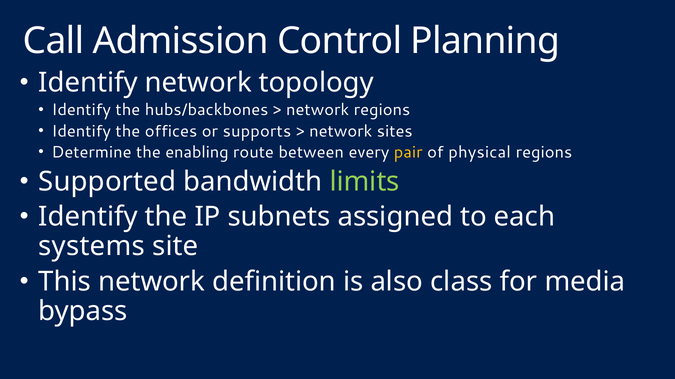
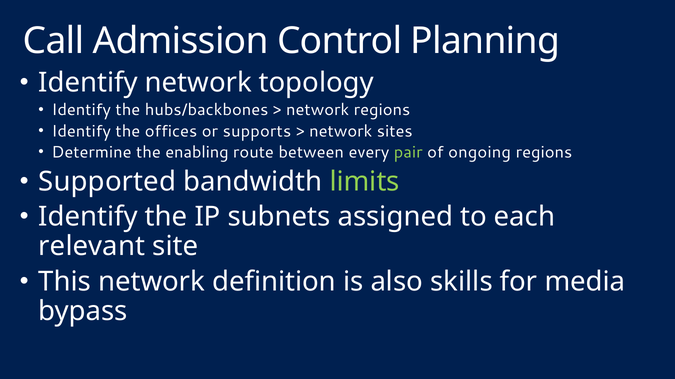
pair colour: yellow -> light green (408, 152)
physical: physical -> ongoing (480, 152)
systems: systems -> relevant (92, 247)
class: class -> skills (461, 282)
